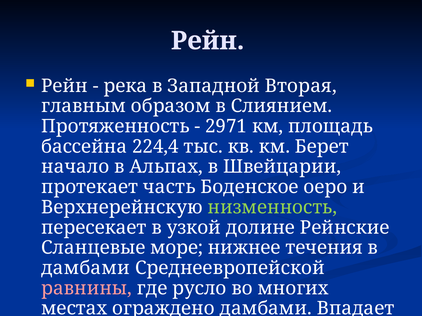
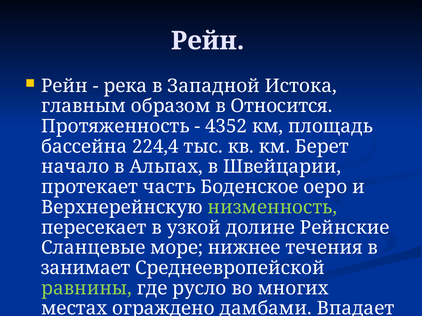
Вторая: Вторая -> Истока (301, 86)
Слиянием: Слиянием -> Относится (282, 106)
2971: 2971 -> 4352 (226, 127)
дамбами: дамбами -> занимает (86, 268)
равнины colour: pink -> light green (87, 289)
